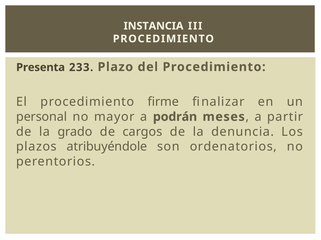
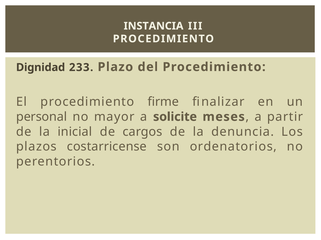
Presenta: Presenta -> Dignidad (41, 68)
podrán: podrán -> solicite (175, 117)
grado: grado -> inicial (75, 132)
atribuyéndole: atribuyéndole -> costarricense (107, 147)
